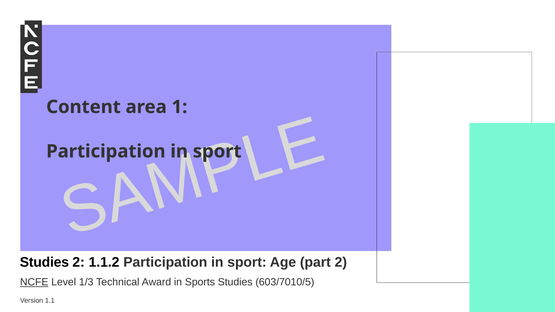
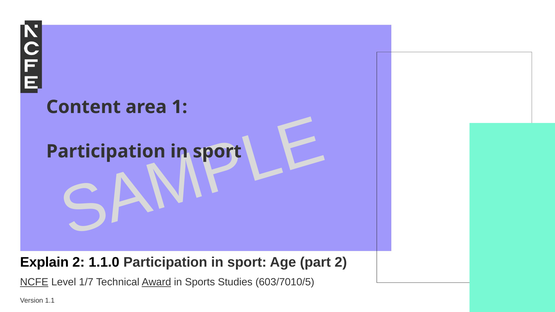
Studies: Studies -> Explain (44, 262)
1.1.2: 1.1.2 -> 1.1.0 (104, 262)
1/3: 1/3 -> 1/7 (86, 282)
Award underline: none -> present (156, 282)
